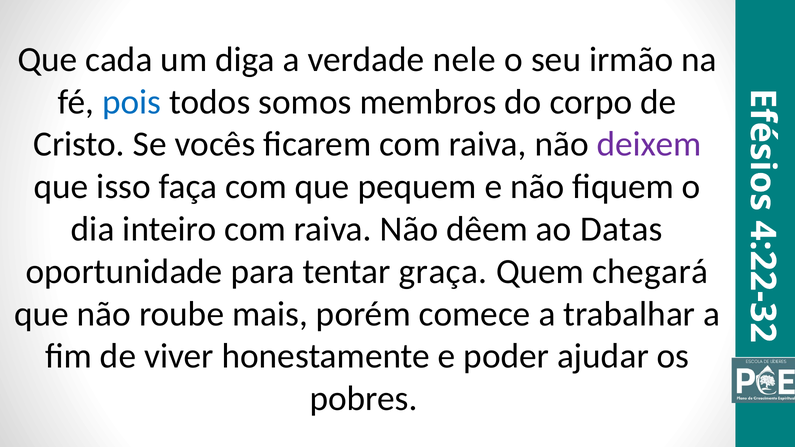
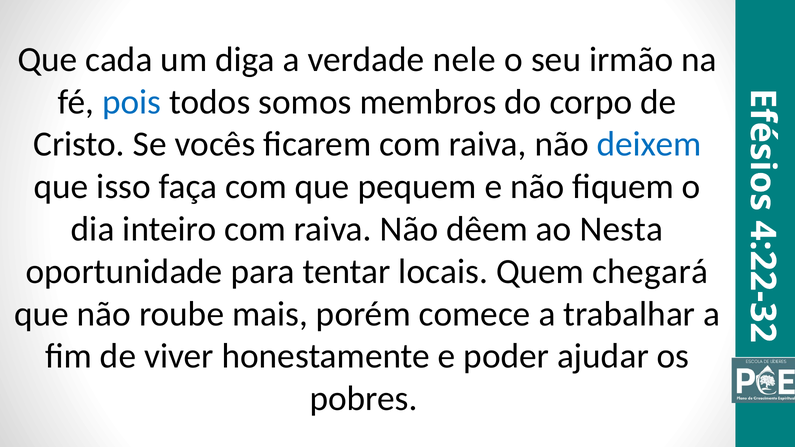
deixem colour: purple -> blue (649, 144)
Datas: Datas -> Nesta (621, 229)
graça: graça -> locais (443, 272)
